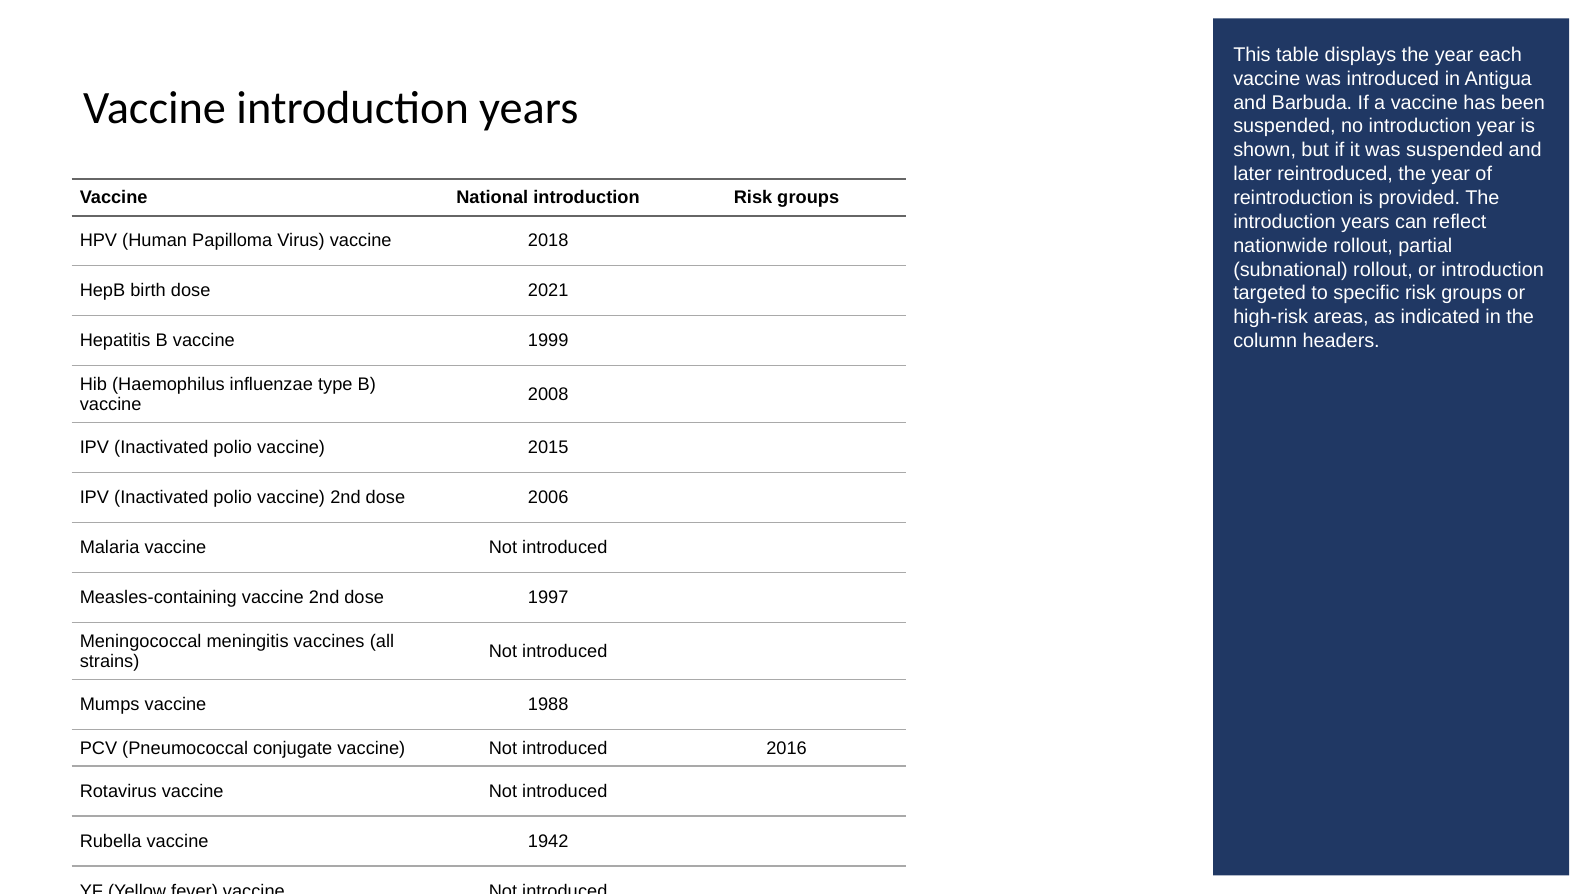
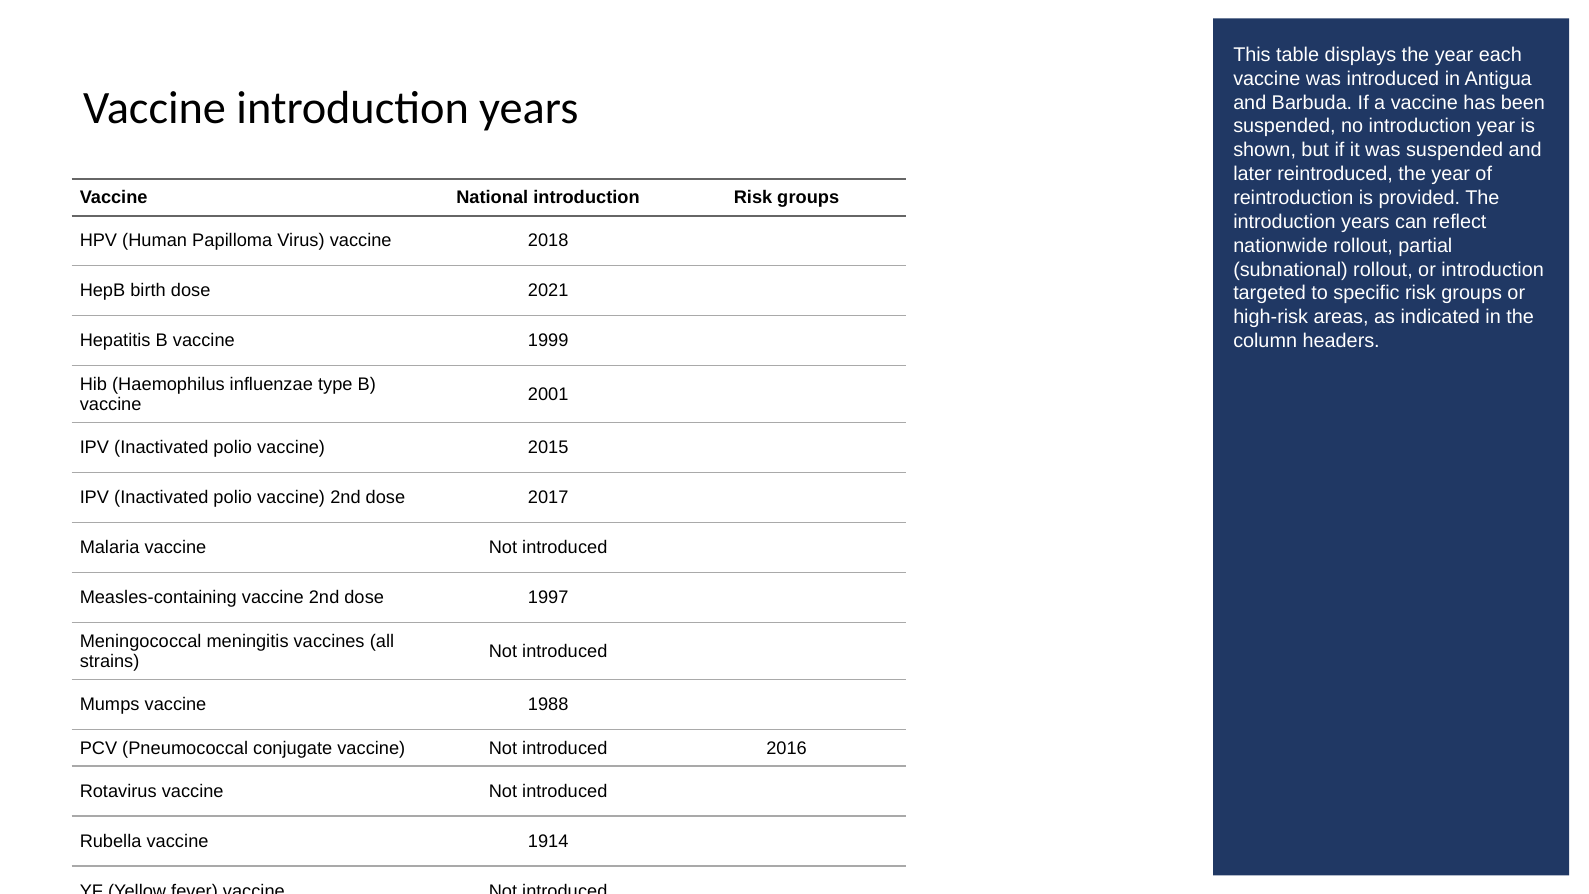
2008: 2008 -> 2001 (548, 394)
2006: 2006 -> 2017 (548, 498)
1942: 1942 -> 1914 (548, 841)
